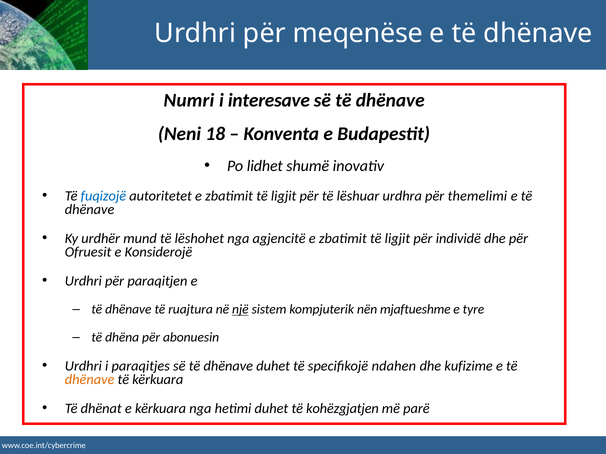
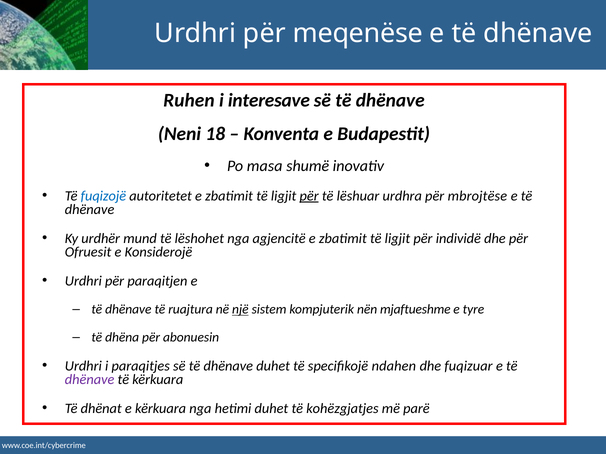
Numri: Numri -> Ruhen (189, 100)
lidhet: lidhet -> masa (265, 166)
për underline: none -> present (309, 196)
themelimi: themelimi -> mbrojtëse (477, 196)
kufizime: kufizime -> fuqizuar (469, 366)
dhënave colour: orange -> purple (90, 380)
kohëzgjatjen: kohëzgjatjen -> kohëzgjatjes (342, 409)
